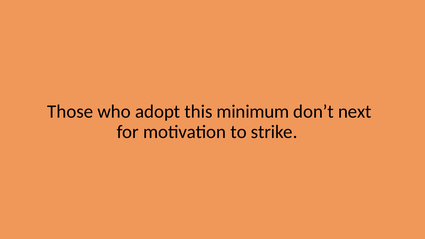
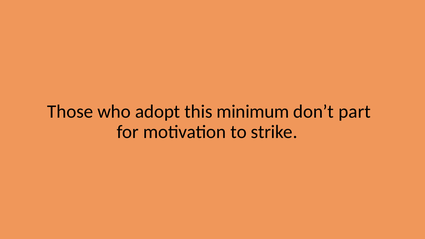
next: next -> part (355, 112)
